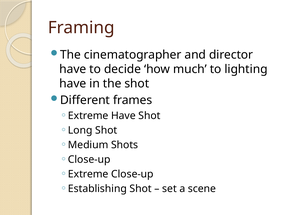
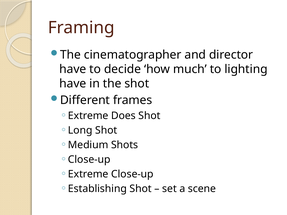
Extreme Have: Have -> Does (123, 116)
